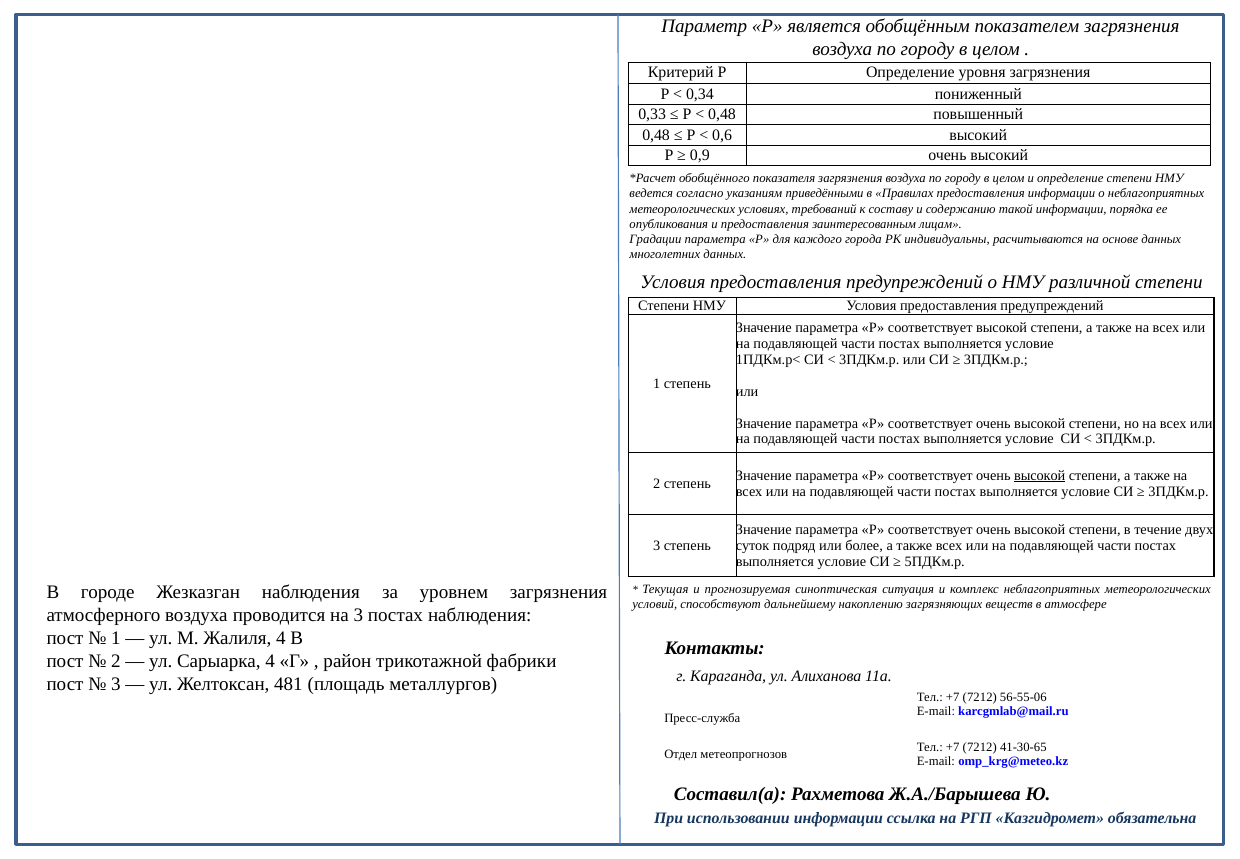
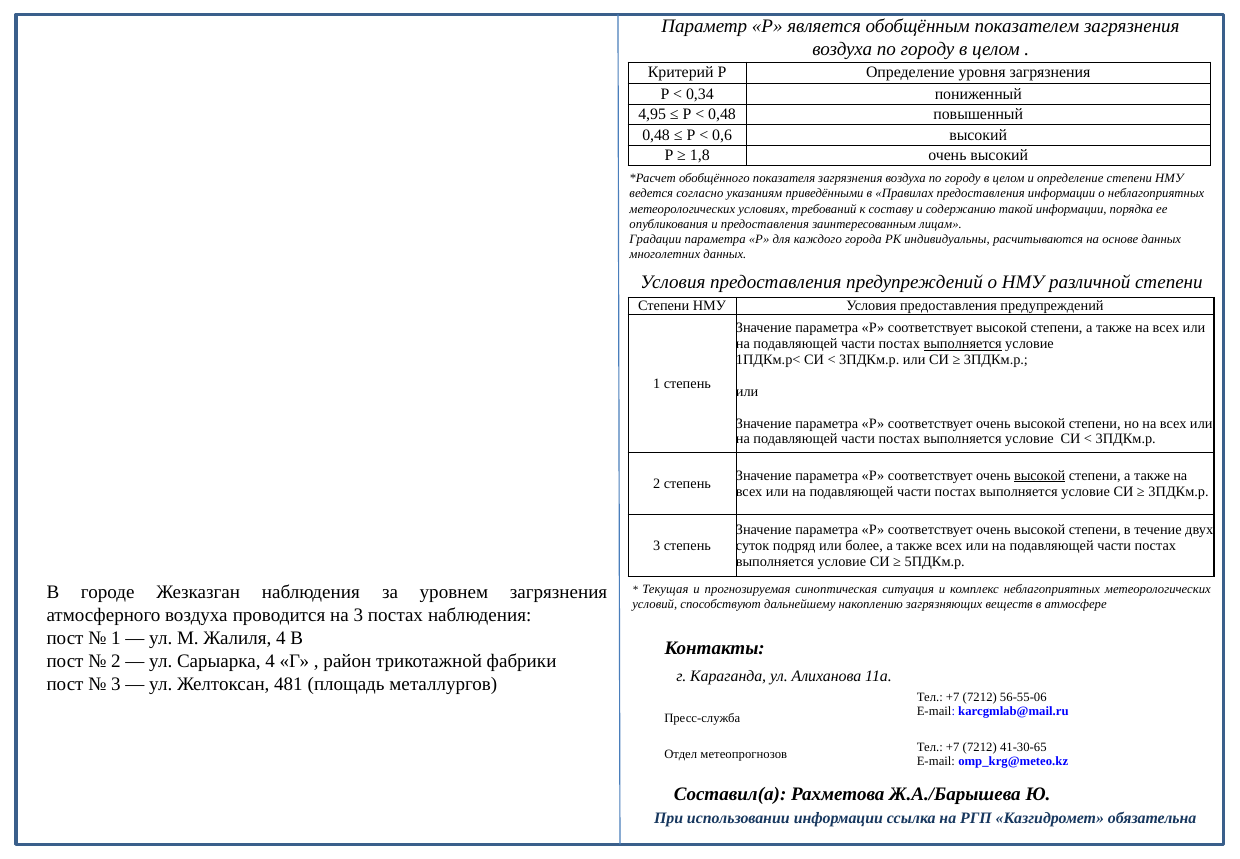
0,33: 0,33 -> 4,95 (652, 114)
0,9: 0,9 -> 1,8 (700, 155)
выполняется underline: none -> present (963, 344)
